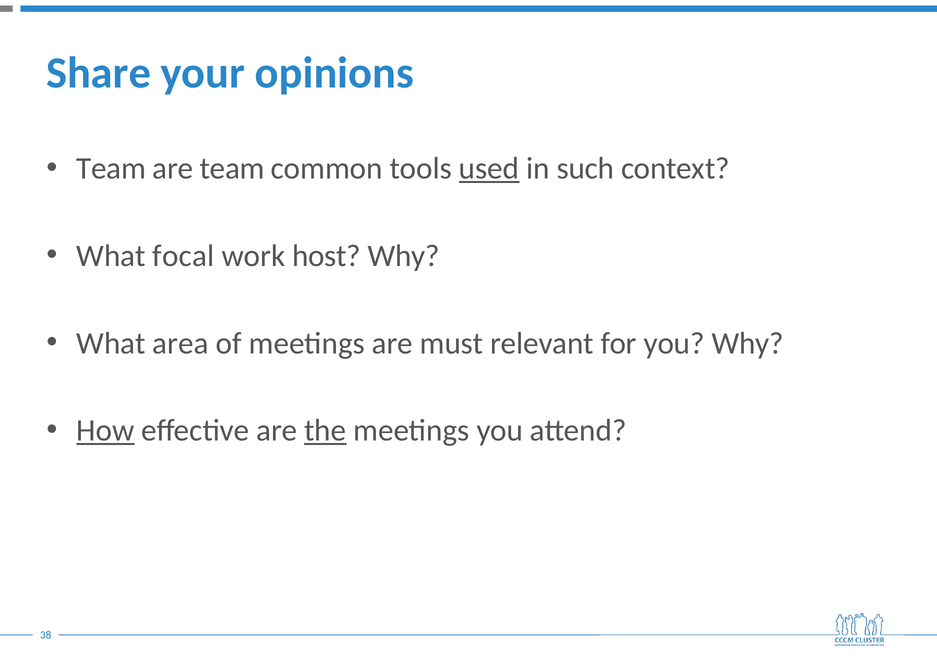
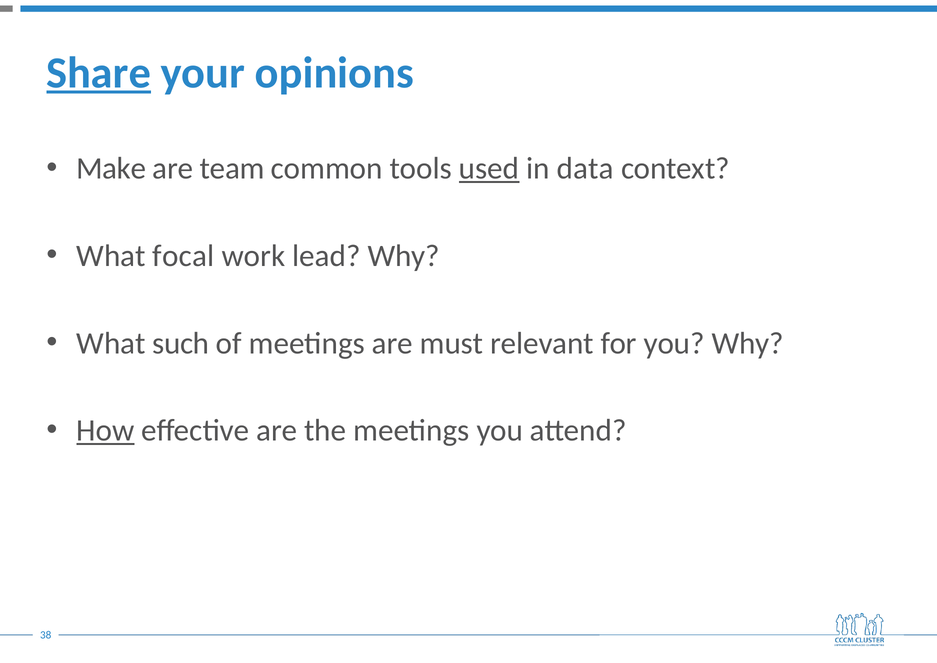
Share underline: none -> present (99, 73)
Team: Team -> Make (111, 168)
such: such -> data (585, 168)
host: host -> lead (326, 256)
area: area -> such (181, 343)
the underline: present -> none (325, 430)
